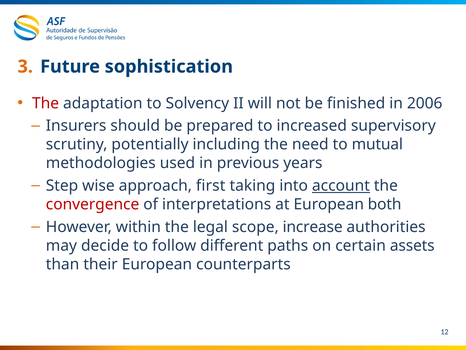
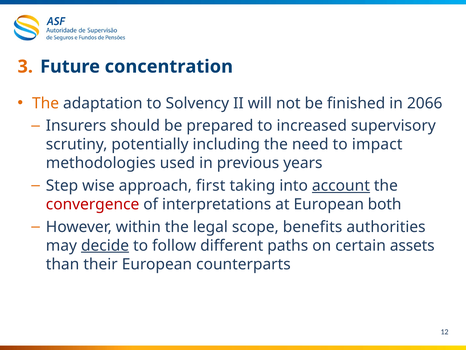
sophistication: sophistication -> concentration (169, 67)
The colour: red -> orange (46, 103)
2006: 2006 -> 2066 (425, 103)
mutual: mutual -> impact (377, 144)
increase: increase -> benefits (313, 227)
decide underline: none -> present (105, 245)
